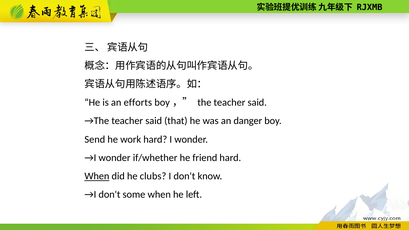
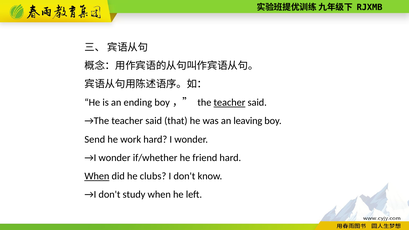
efforts: efforts -> ending (138, 103)
teacher underline: none -> present (229, 103)
danger: danger -> leaving (248, 121)
some: some -> study (134, 195)
